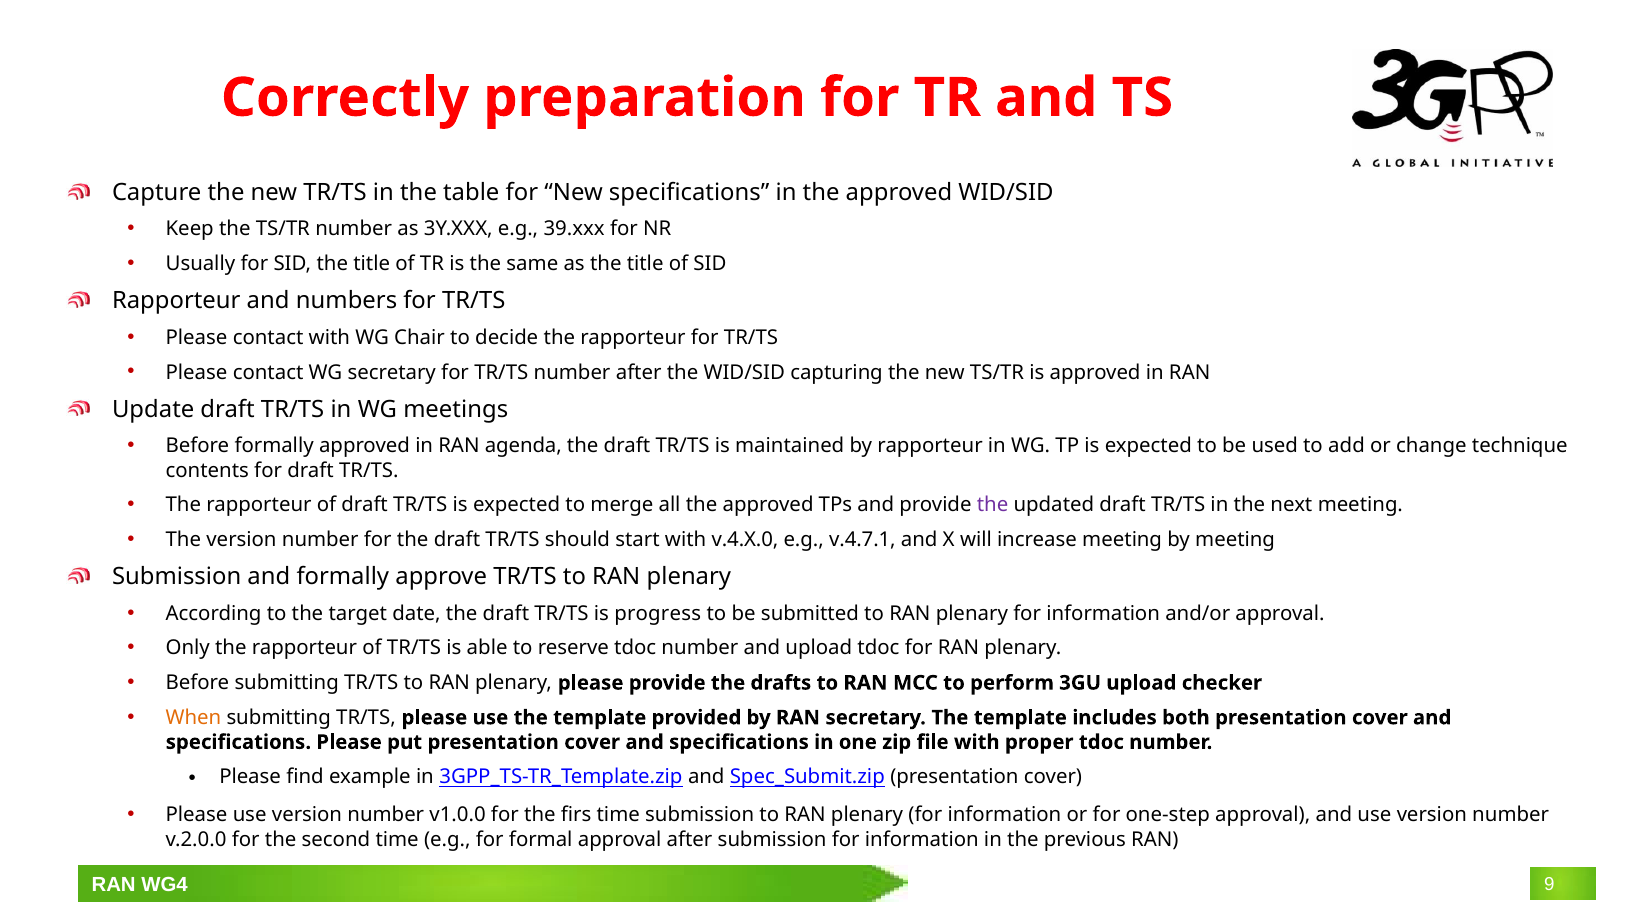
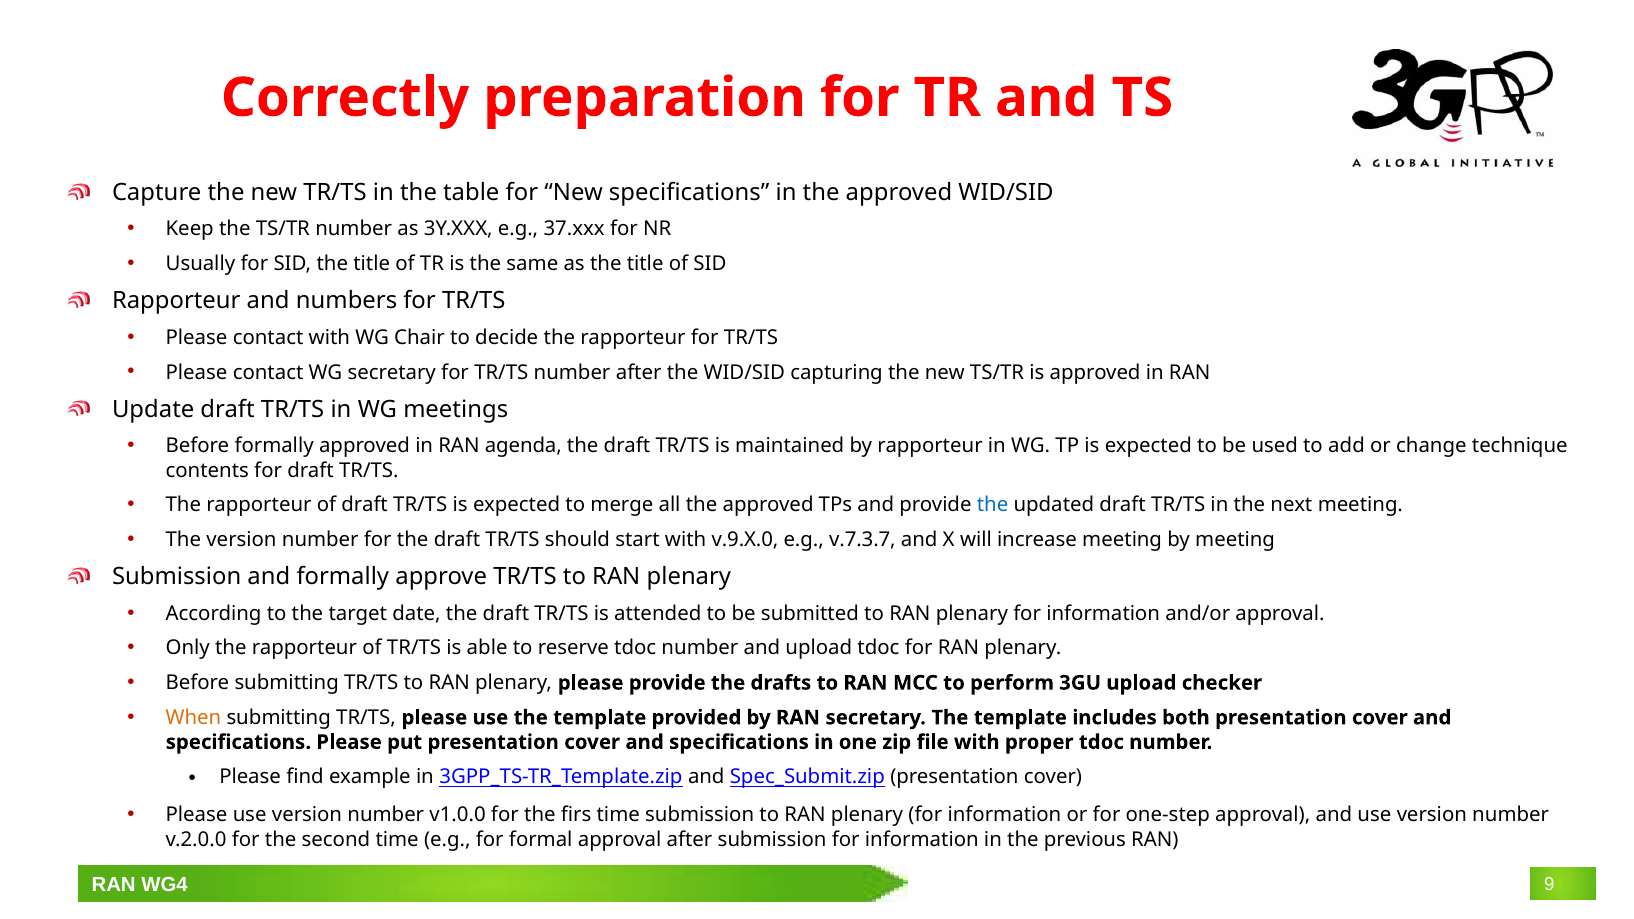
39.xxx: 39.xxx -> 37.xxx (574, 229)
the colour: purple -> blue (993, 505)
v.4.X.0: v.4.X.0 -> v.9.X.0 (745, 540)
v.4.7.1: v.4.7.1 -> v.7.3.7 (862, 540)
progress: progress -> attended (658, 613)
